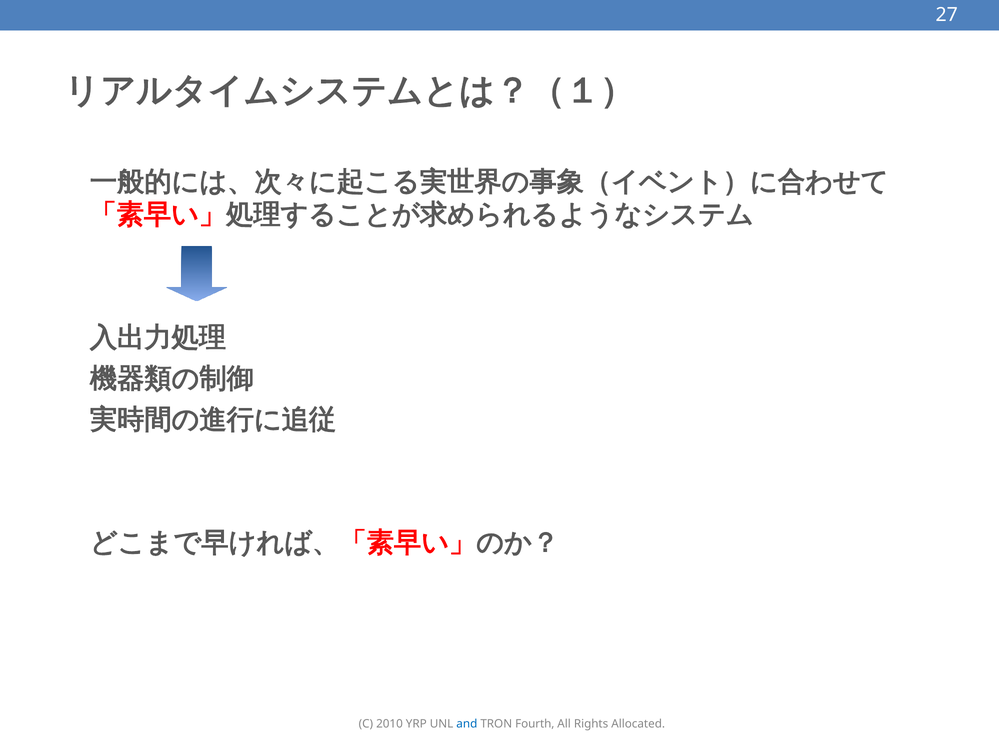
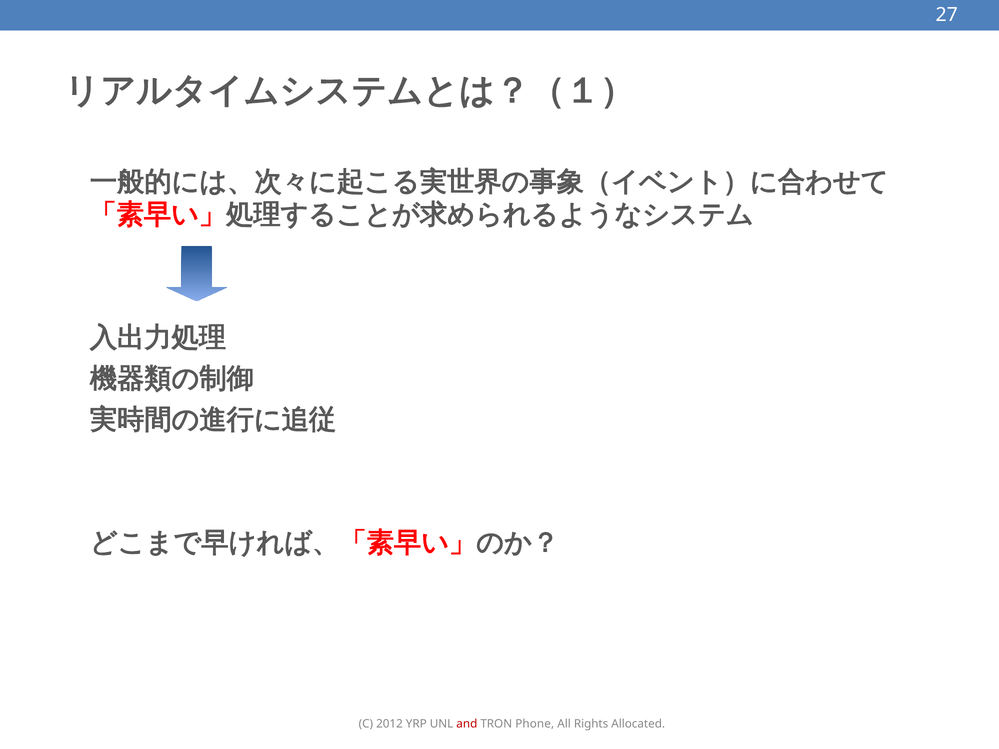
2010: 2010 -> 2012 (389, 724)
and colour: blue -> red (467, 724)
Fourth: Fourth -> Phone (535, 724)
